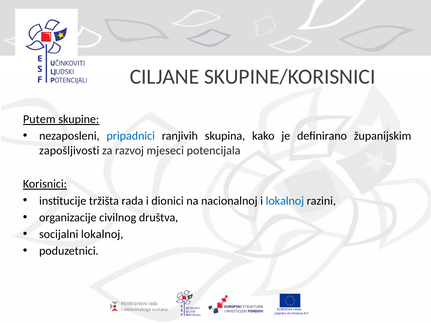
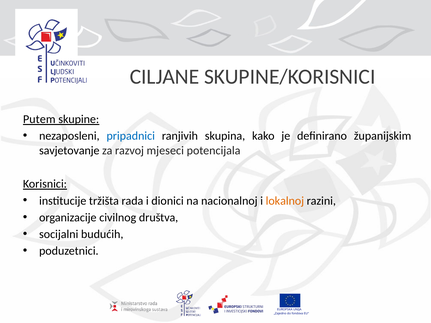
zapošljivosti: zapošljivosti -> savjetovanje (69, 151)
lokalnoj colour: blue -> orange (285, 201)
socijalni lokalnoj: lokalnoj -> budućih (102, 234)
